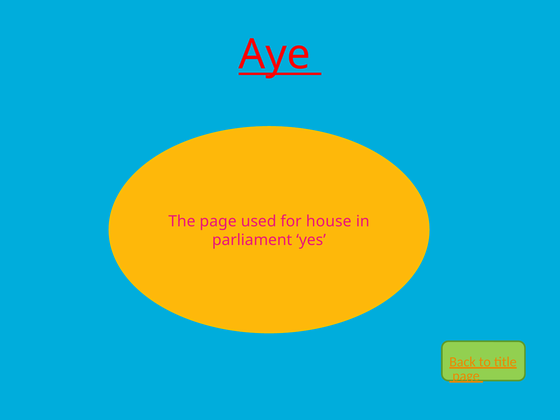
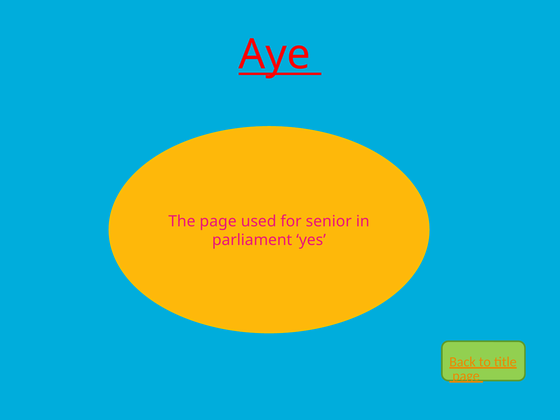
house: house -> senior (329, 221)
